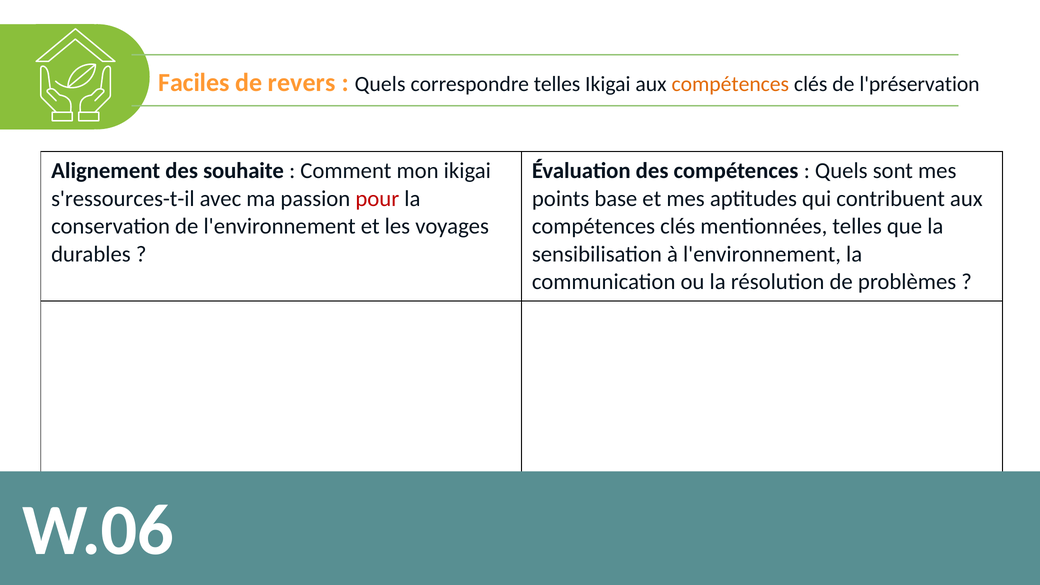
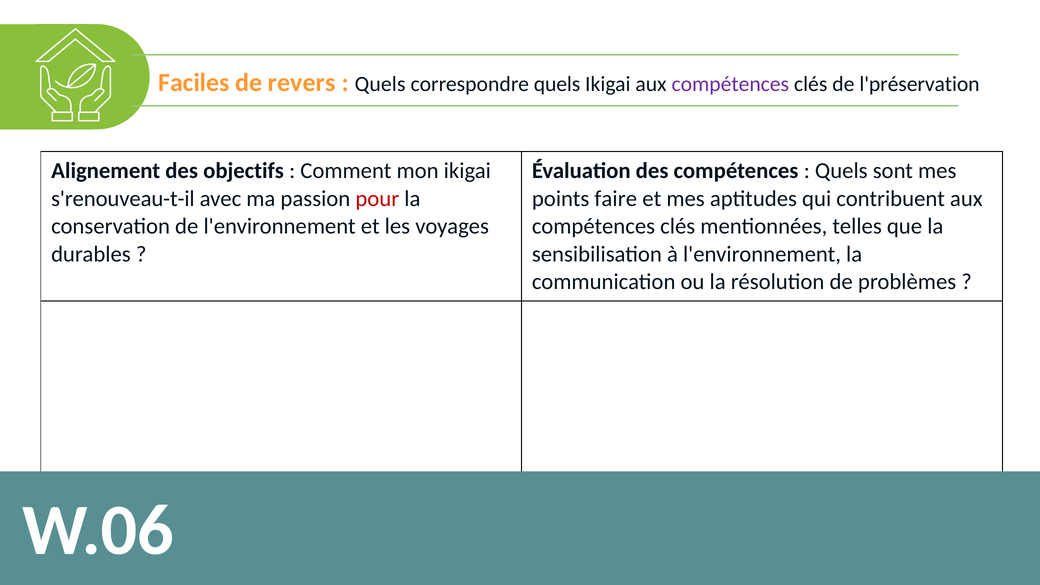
correspondre telles: telles -> quels (557, 84)
compétences colour: orange -> purple (730, 84)
souhaite: souhaite -> objectifs (244, 171)
s'ressources-t-il: s'ressources-t-il -> s'renouveau-t-il (123, 199)
base: base -> faire (616, 199)
